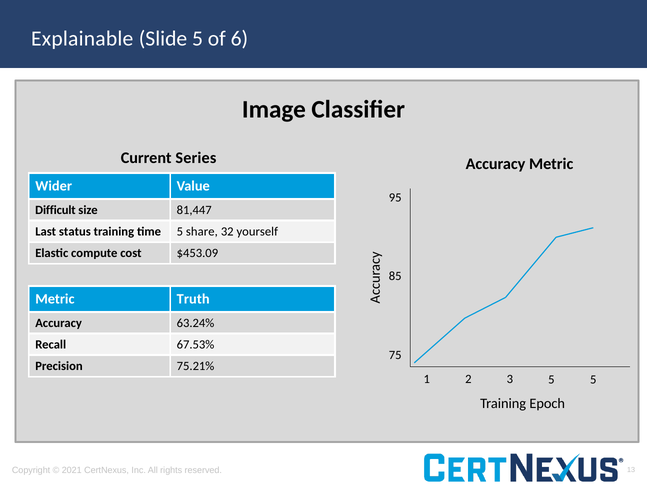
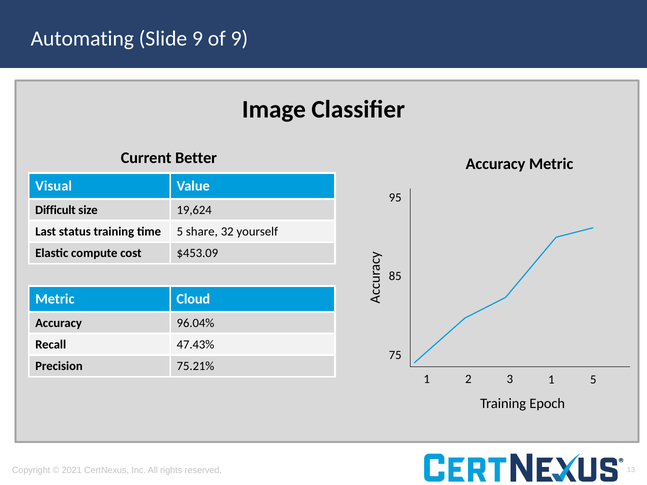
Explainable: Explainable -> Automating (82, 38)
Slide 5: 5 -> 9 (198, 38)
of 6: 6 -> 9 (239, 38)
Series: Series -> Better (196, 158)
Wider: Wider -> Visual (54, 186)
81,447: 81,447 -> 19,624 (194, 210)
Truth: Truth -> Cloud (193, 299)
63.24%: 63.24% -> 96.04% (196, 323)
67.53%: 67.53% -> 47.43% (196, 345)
3 5: 5 -> 1 (551, 380)
